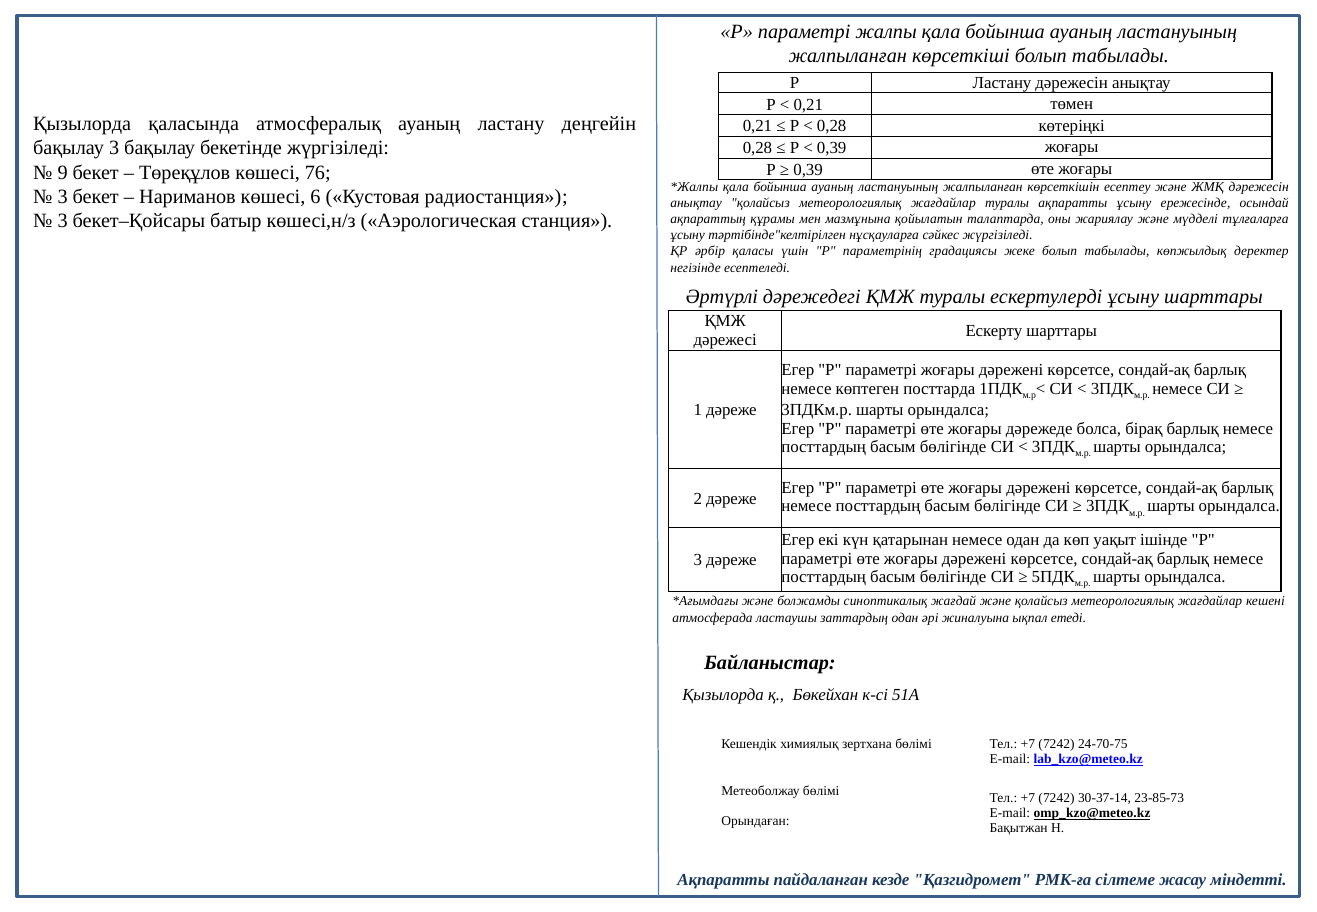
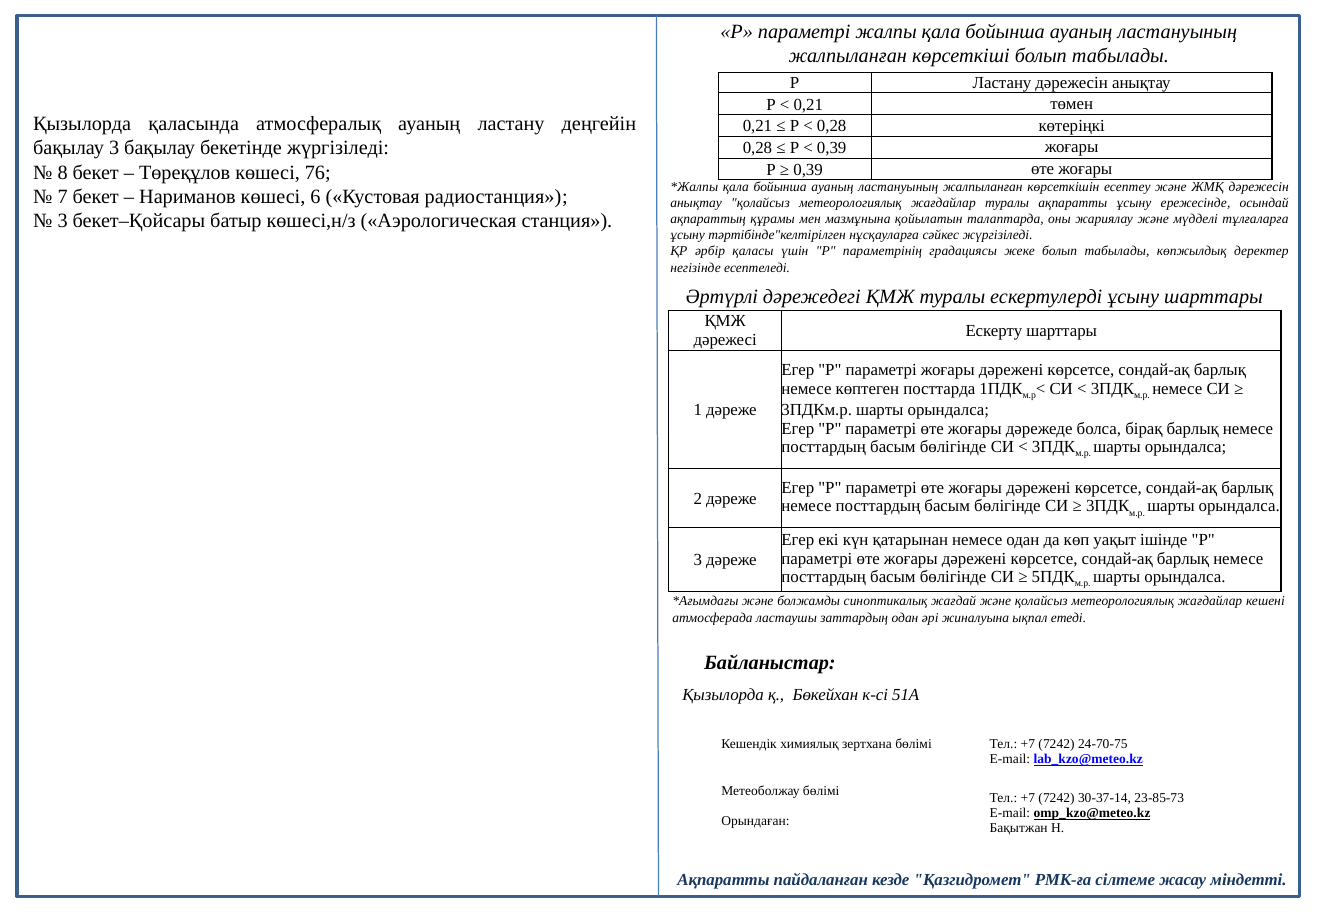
9: 9 -> 8 (63, 172)
3: 3 -> 7 (63, 197)
